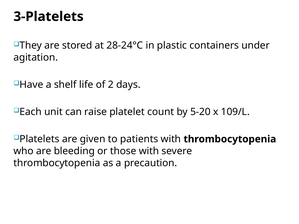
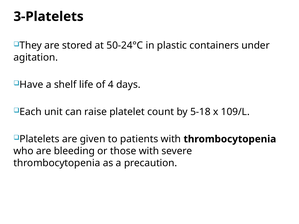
28-24°C: 28-24°C -> 50-24°C (125, 46)
2: 2 -> 4 (111, 85)
5-20: 5-20 -> 5-18 (200, 112)
